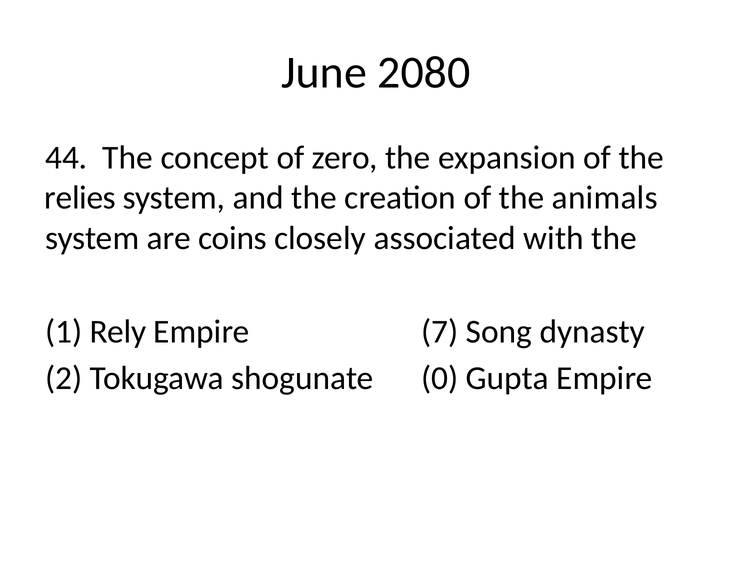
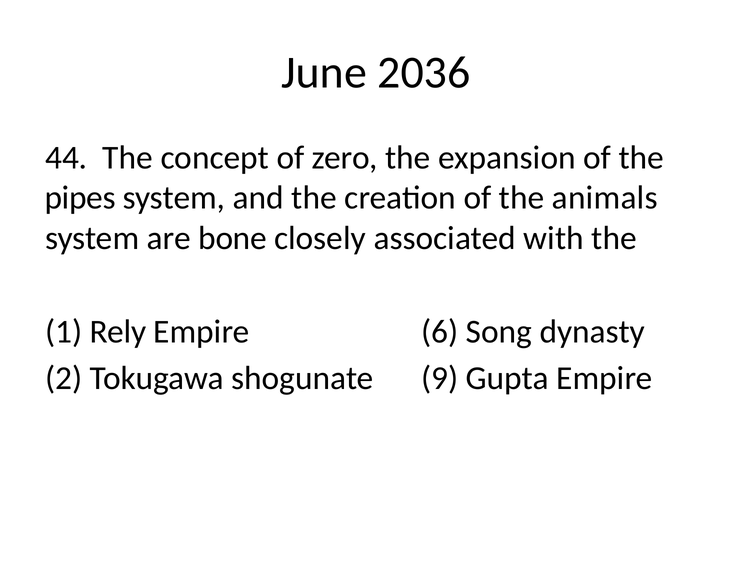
2080: 2080 -> 2036 (424, 73)
relies: relies -> pipes (80, 198)
coins: coins -> bone (232, 238)
7: 7 -> 6 (440, 332)
0: 0 -> 9 (440, 378)
